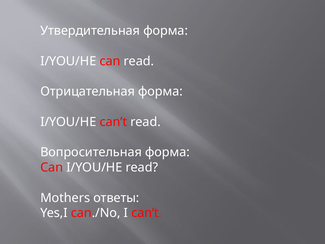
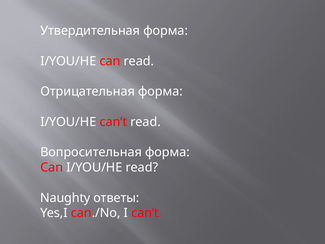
Mothers: Mothers -> Naughty (65, 198)
